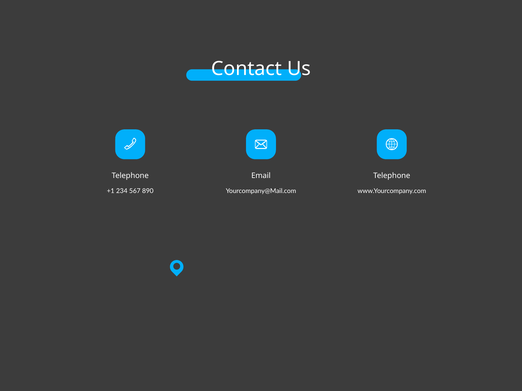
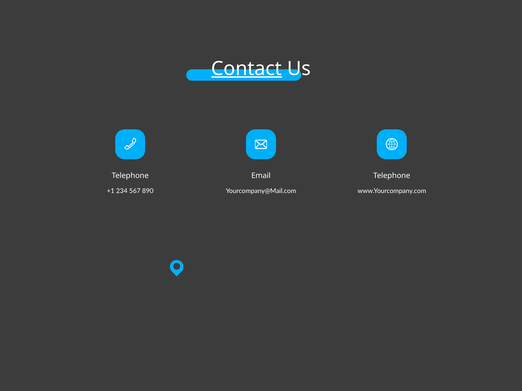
Contact underline: none -> present (247, 69)
